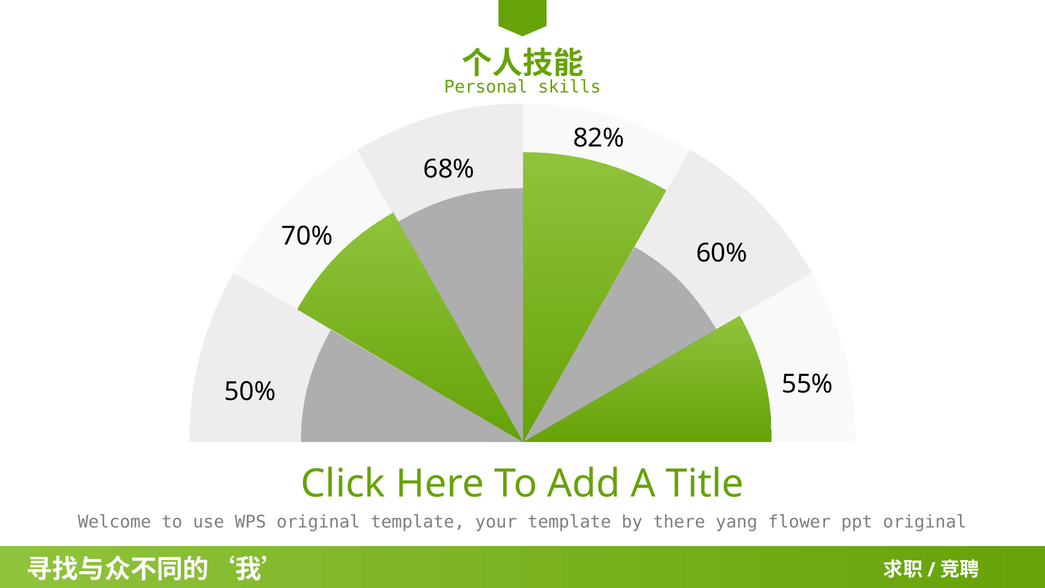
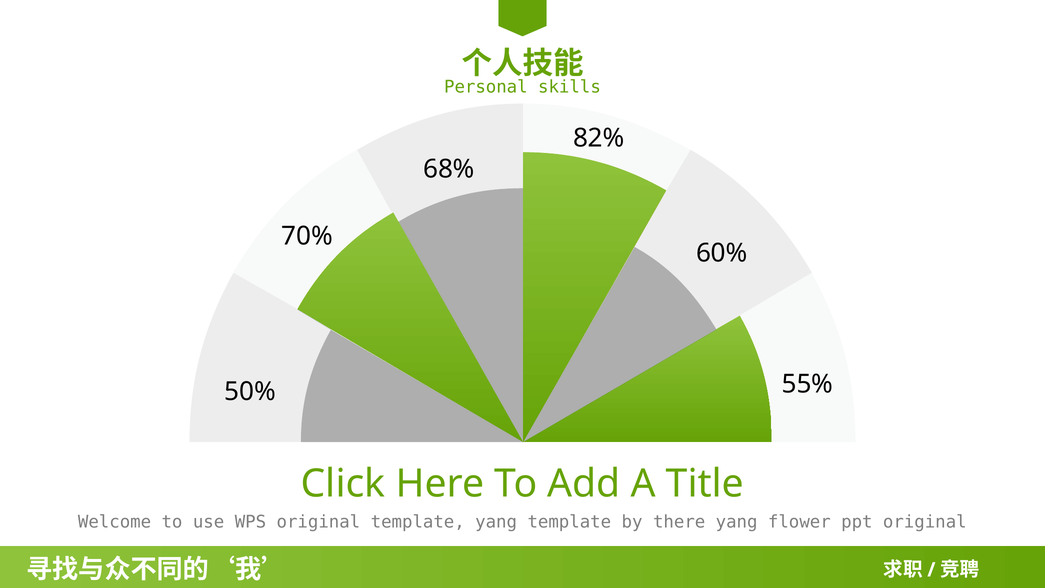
template your: your -> yang (496, 522)
